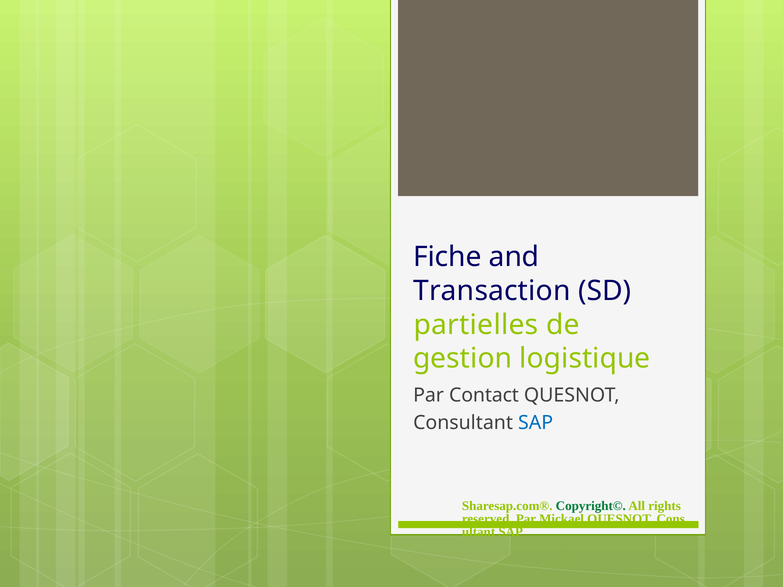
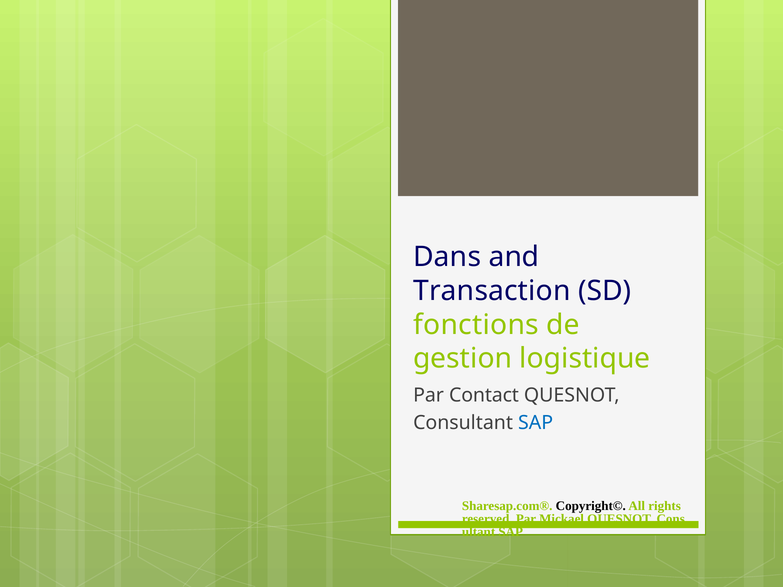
Fiche: Fiche -> Dans (447, 257)
partielles: partielles -> fonctions (476, 325)
Copyright© colour: green -> black (591, 506)
